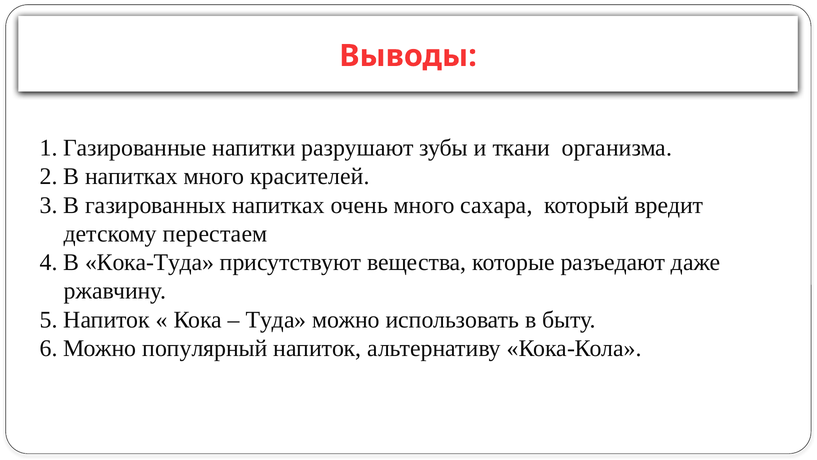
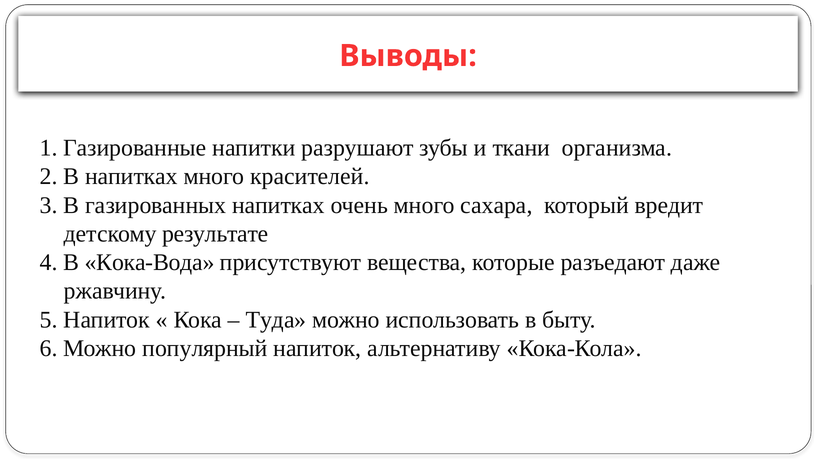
перестаем: перестаем -> результате (215, 234)
Кока-Туда: Кока-Туда -> Кока-Вода (150, 262)
